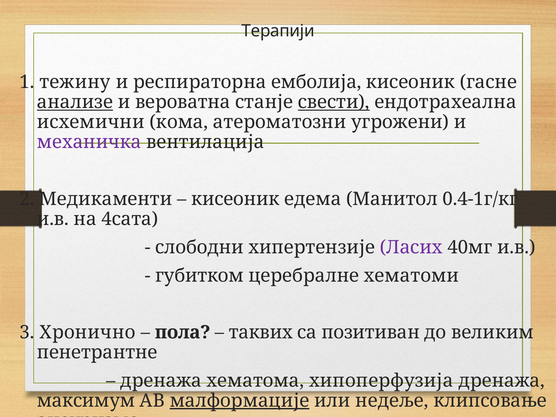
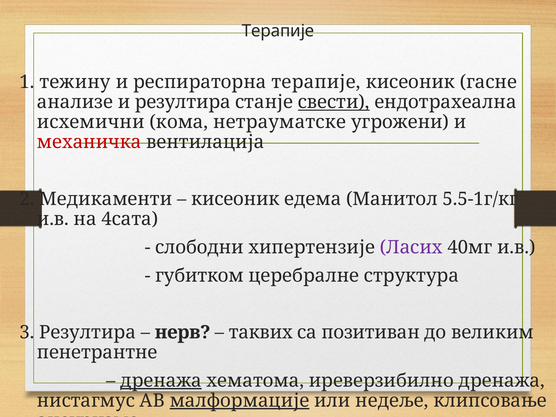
Терапији: Терапији -> Терапије (278, 31)
респираторна емболија: емболија -> терапије (316, 82)
анализе underline: present -> none (75, 102)
и вероватна: вероватна -> резултира (183, 102)
атероматозни: атероматозни -> нетрауматске (280, 122)
механичка colour: purple -> red (89, 142)
0.4-1г/кг: 0.4-1г/кг -> 5.5-1г/кг (480, 199)
хематоми: хематоми -> структура (411, 276)
3 Хронично: Хронично -> Резултира (88, 332)
пола: пола -> нерв (183, 332)
дренажа underline: none -> present (161, 381)
хипоперфузија: хипоперфузија -> иреверзибилно (381, 381)
максимум: максимум -> нистагмус (86, 401)
